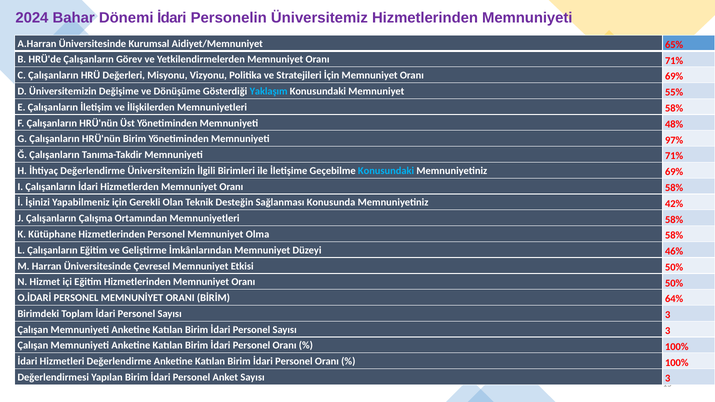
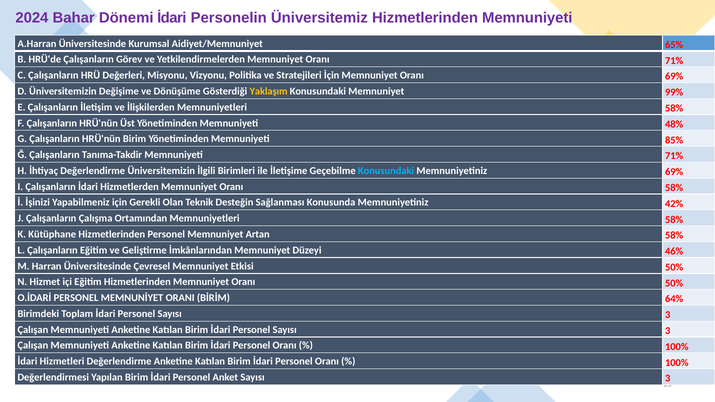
Yaklaşım colour: light blue -> yellow (269, 91)
55%: 55% -> 99% (674, 92)
97%: 97% -> 85% (674, 140)
Olma: Olma -> Artan (258, 234)
